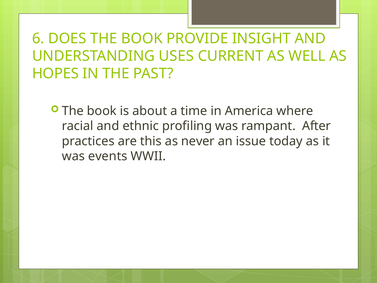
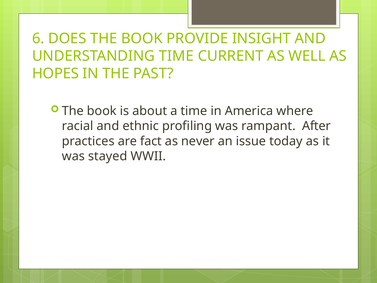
UNDERSTANDING USES: USES -> TIME (176, 56)
this: this -> fact (151, 141)
events: events -> stayed (108, 156)
